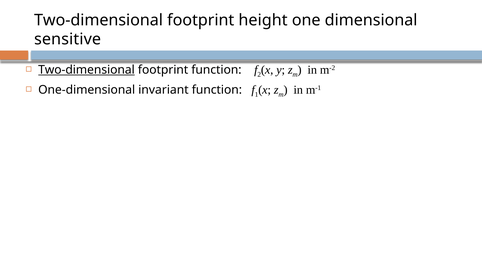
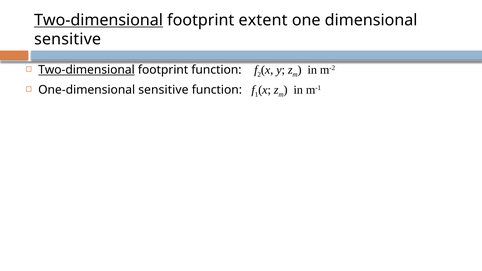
Two-dimensional underline: none -> present (99, 20)
height: height -> extent (263, 20)
One-dimensional invariant: invariant -> sensitive (163, 90)
